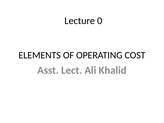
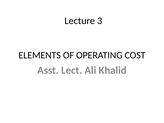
0: 0 -> 3 (100, 21)
